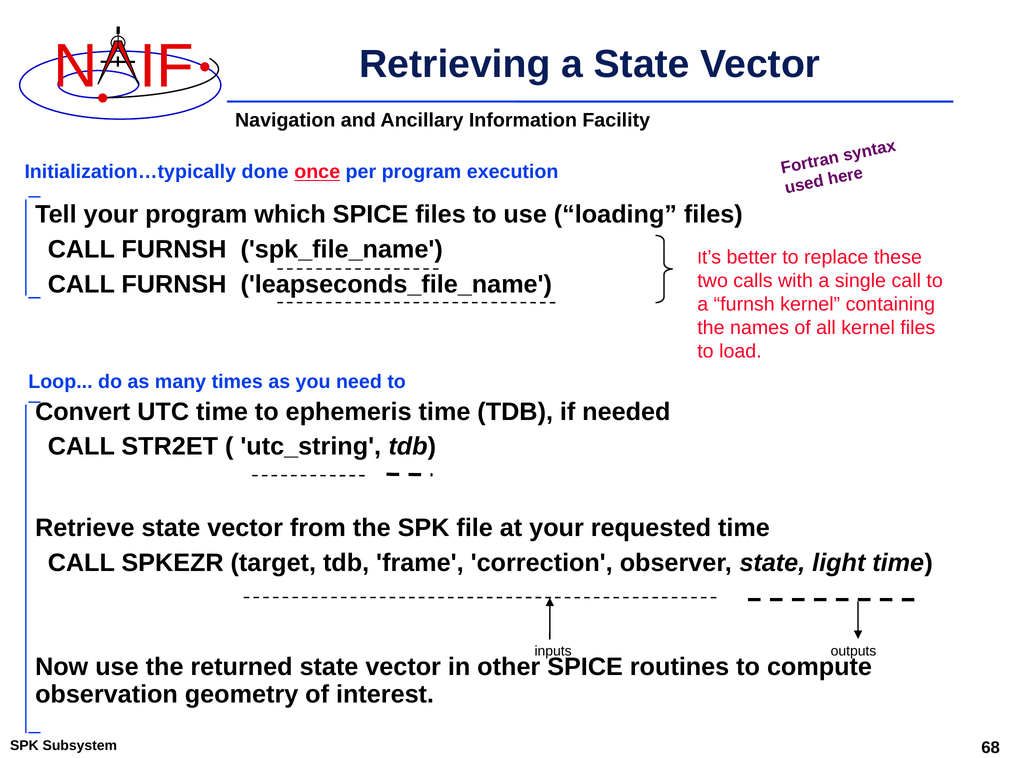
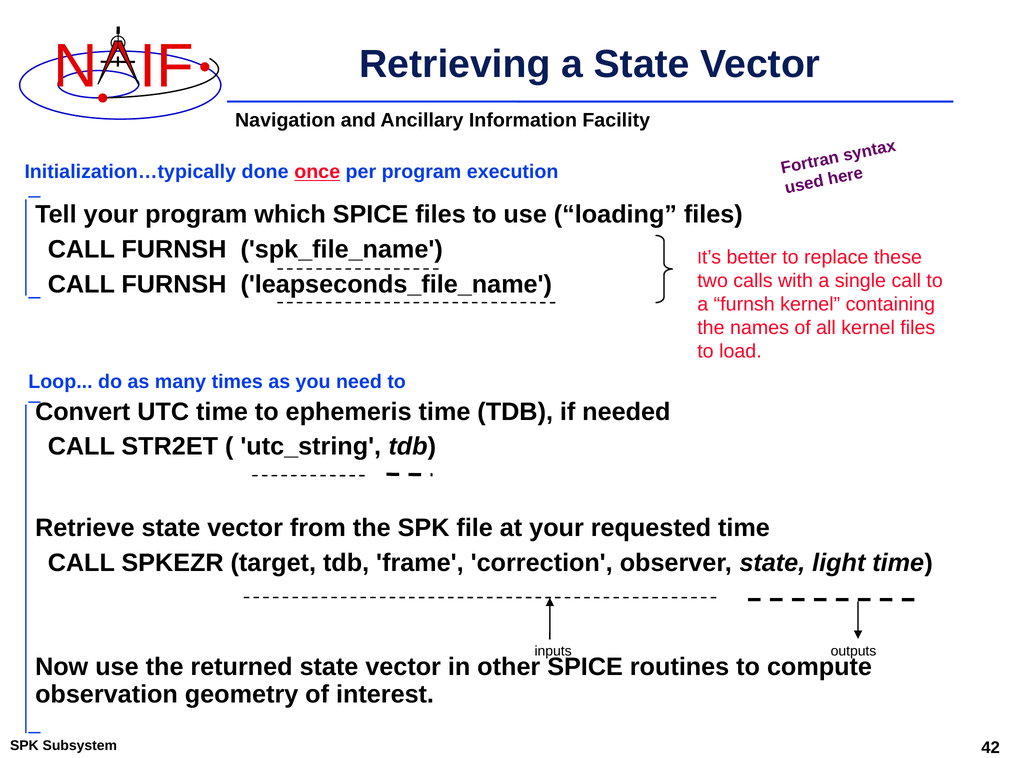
68: 68 -> 42 (991, 748)
